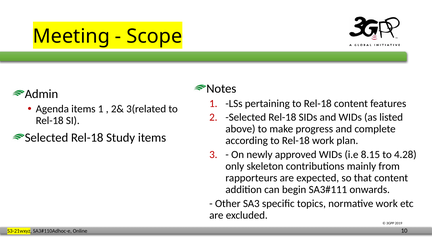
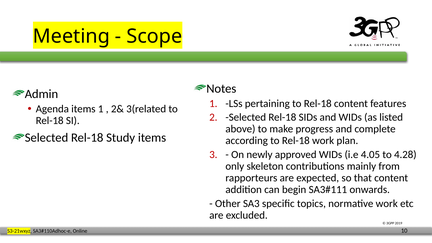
8.15: 8.15 -> 4.05 (370, 155)
